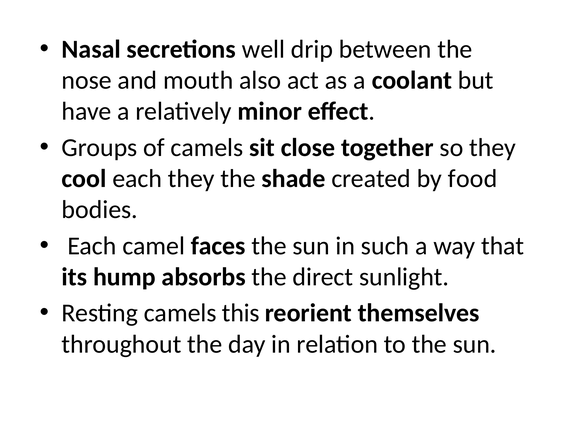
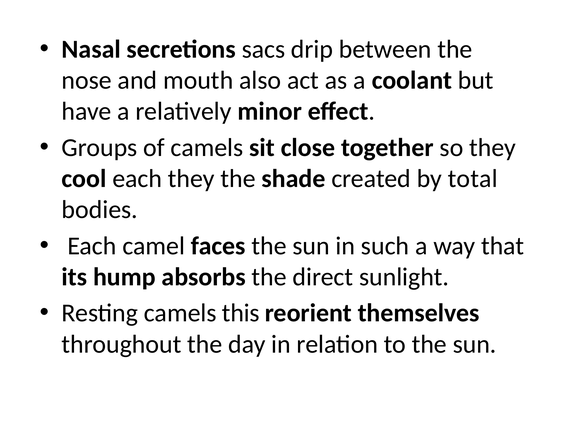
well: well -> sacs (264, 49)
food: food -> total (473, 179)
